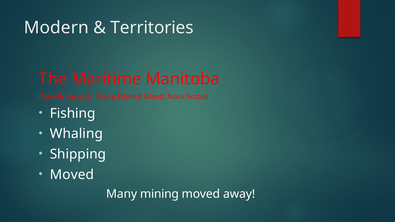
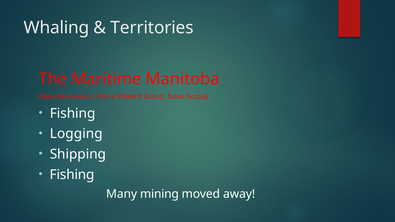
Modern: Modern -> Whaling (56, 28)
Whaling: Whaling -> Logging (76, 134)
Moved: Moved -> Fishing (72, 175)
